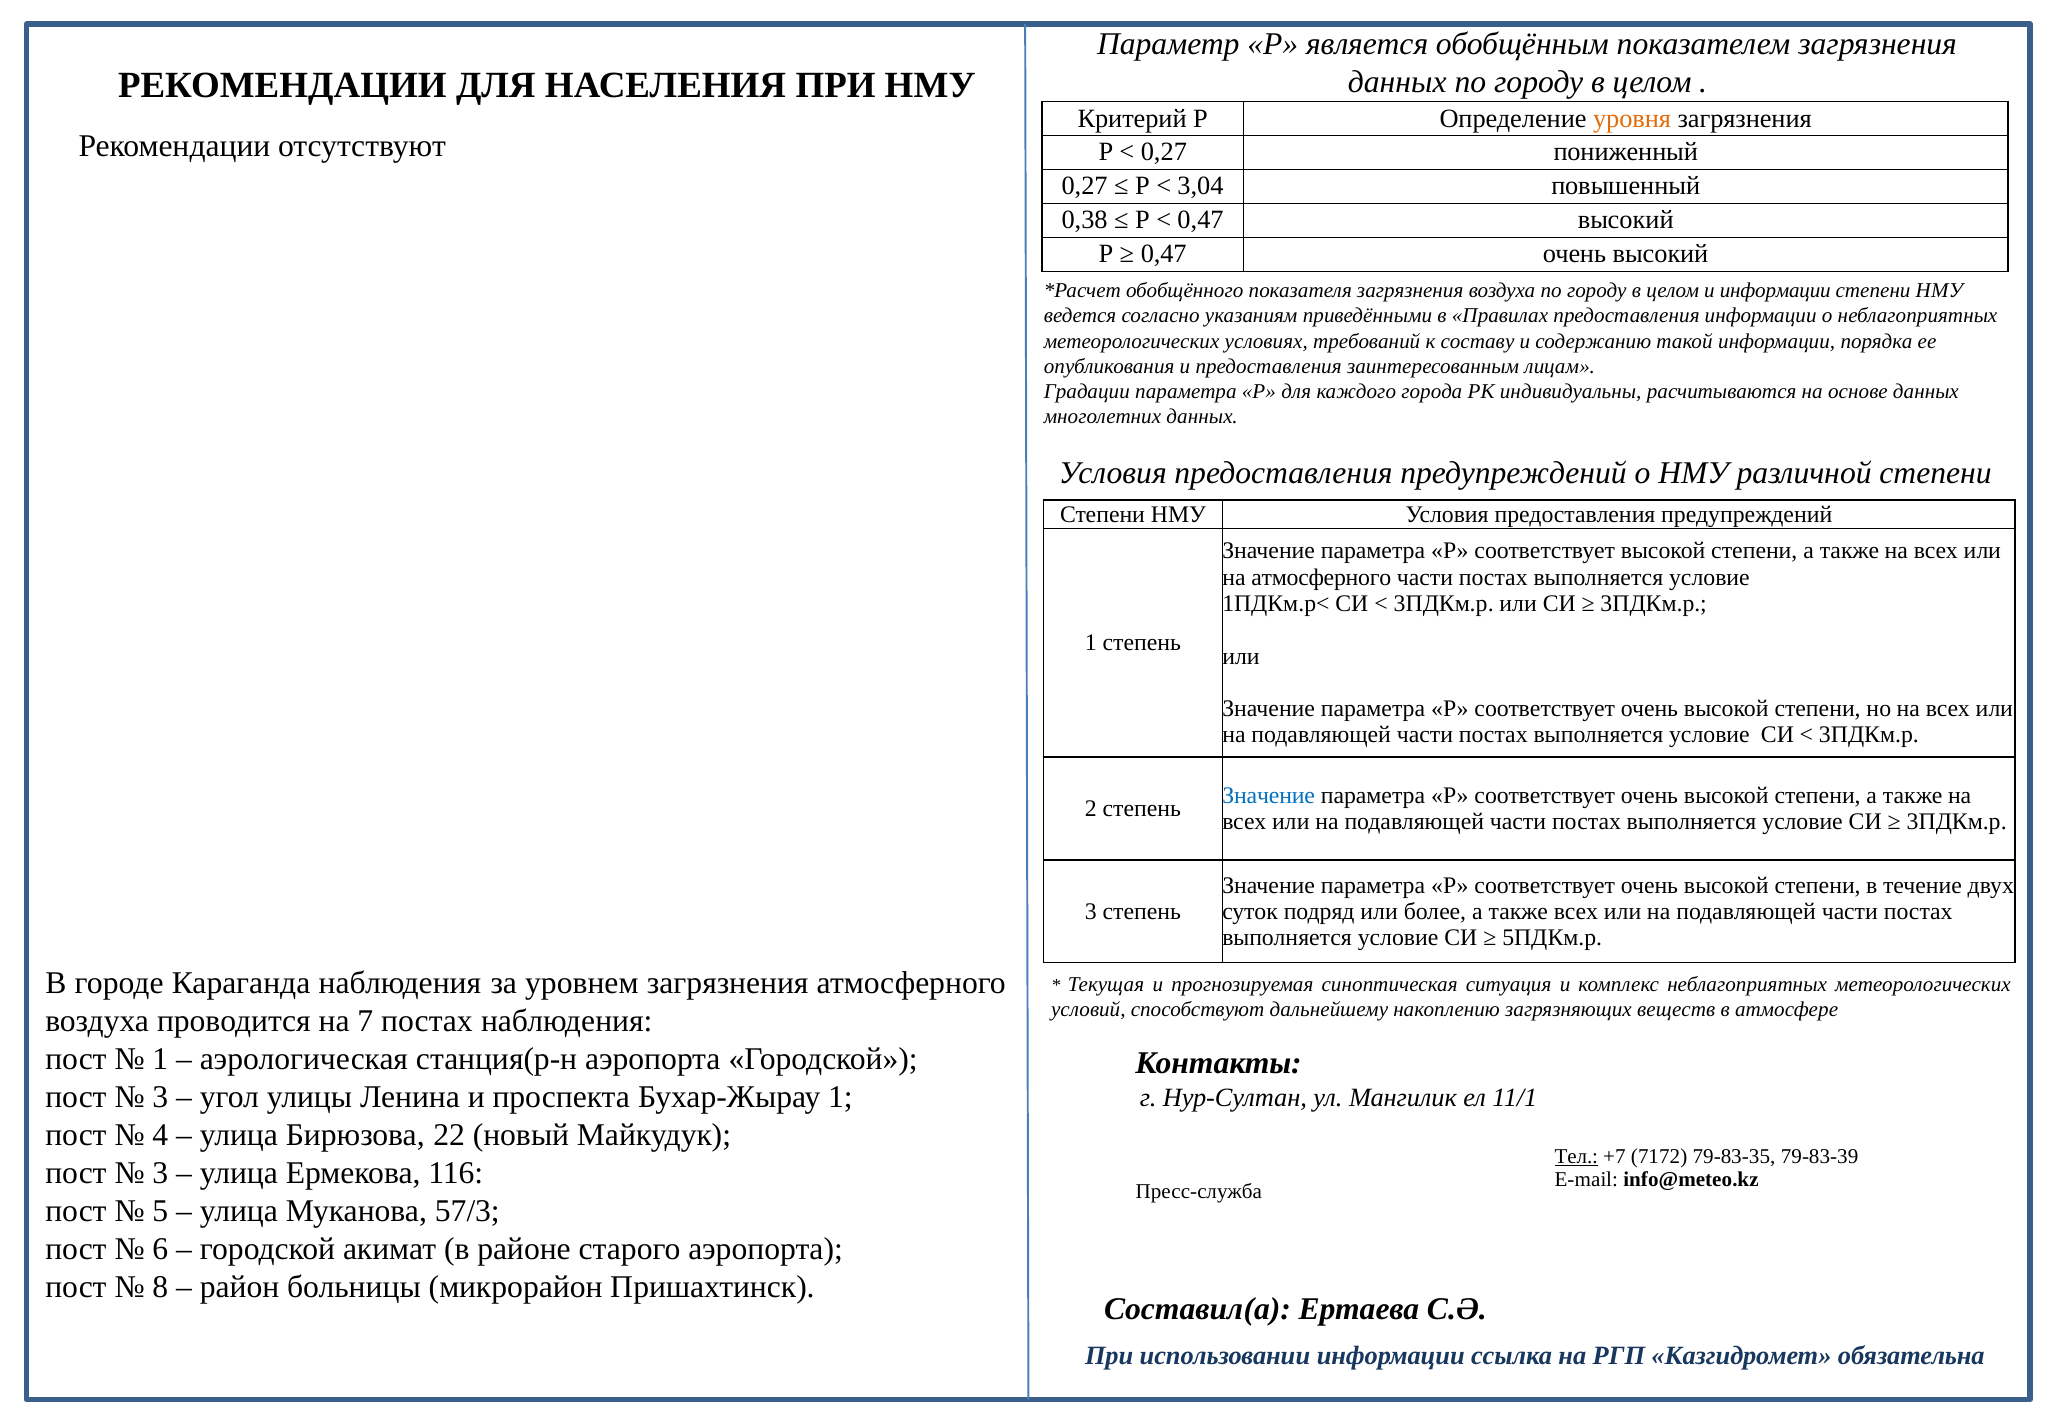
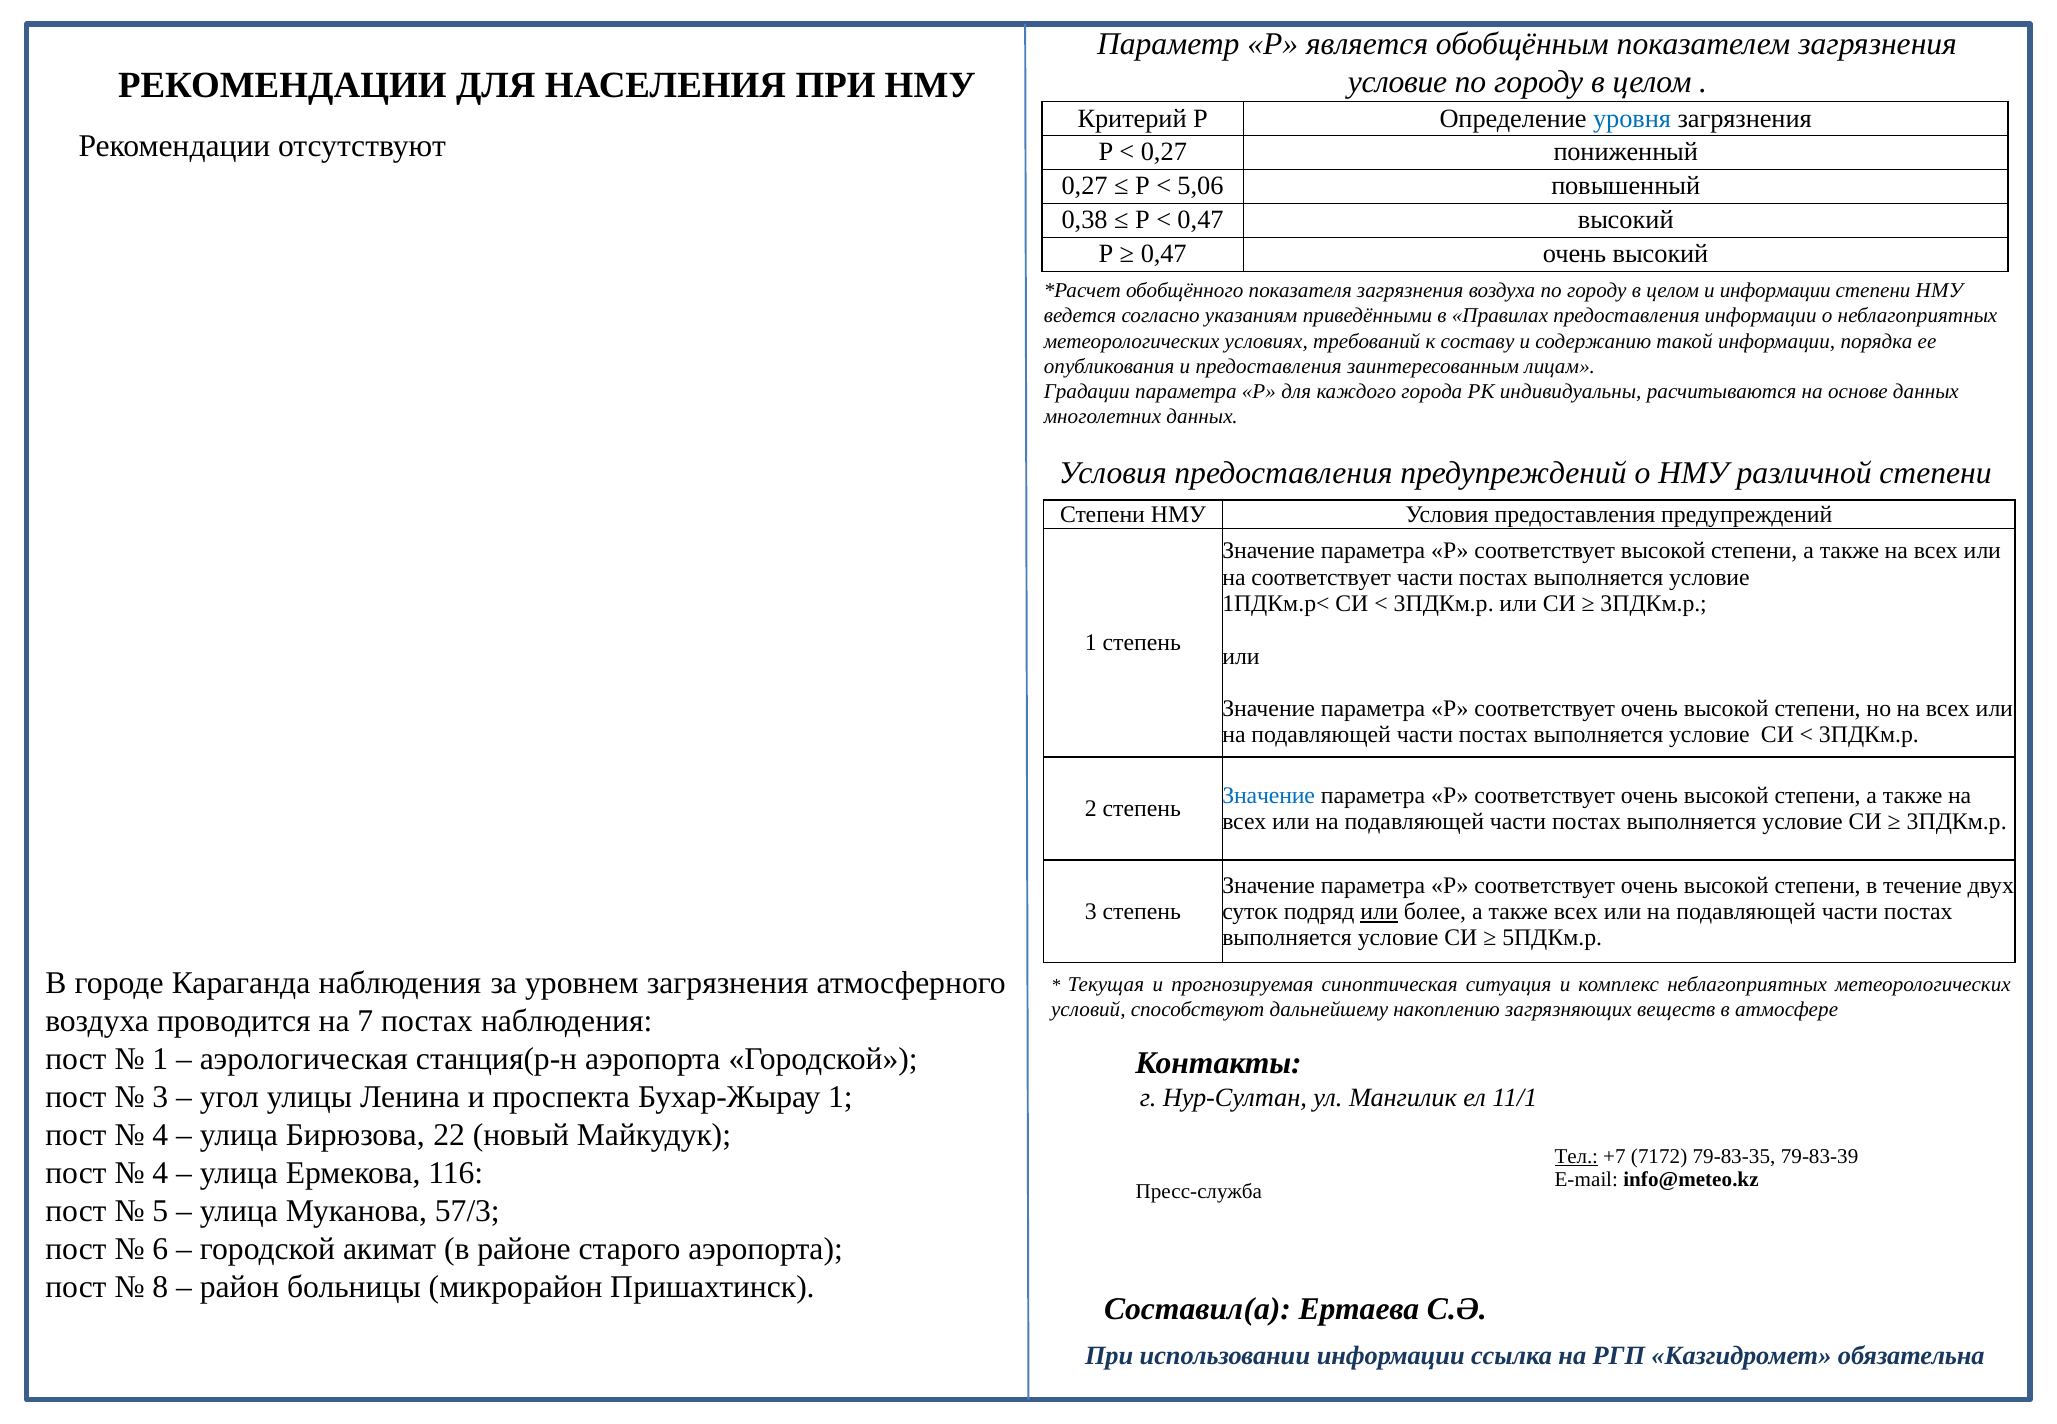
данных: данных -> условие (1397, 82)
уровня colour: orange -> blue (1632, 118)
3,04: 3,04 -> 5,06 (1201, 186)
на атмосферного: атмосферного -> соответствует (1321, 577)
или underline: none -> present (1379, 912)
3: 3 -> 4 (160, 1173)
